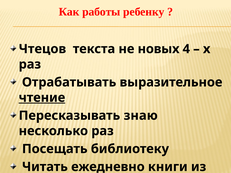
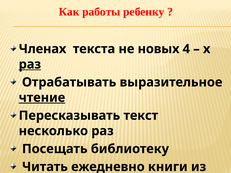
Чтецов: Чтецов -> Членах (42, 49)
раз underline: none -> present (30, 64)
знаю: знаю -> текст (141, 116)
